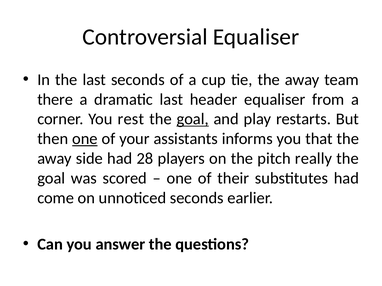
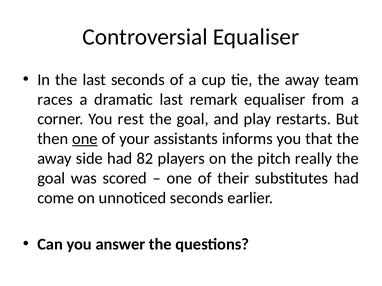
there: there -> races (55, 100)
header: header -> remark (214, 100)
goal underline: present -> none (193, 119)
28: 28 -> 82 (145, 159)
